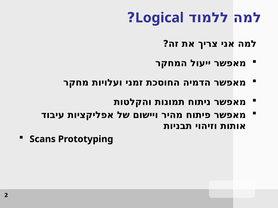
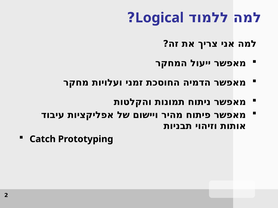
Scans: Scans -> Catch (43, 139)
